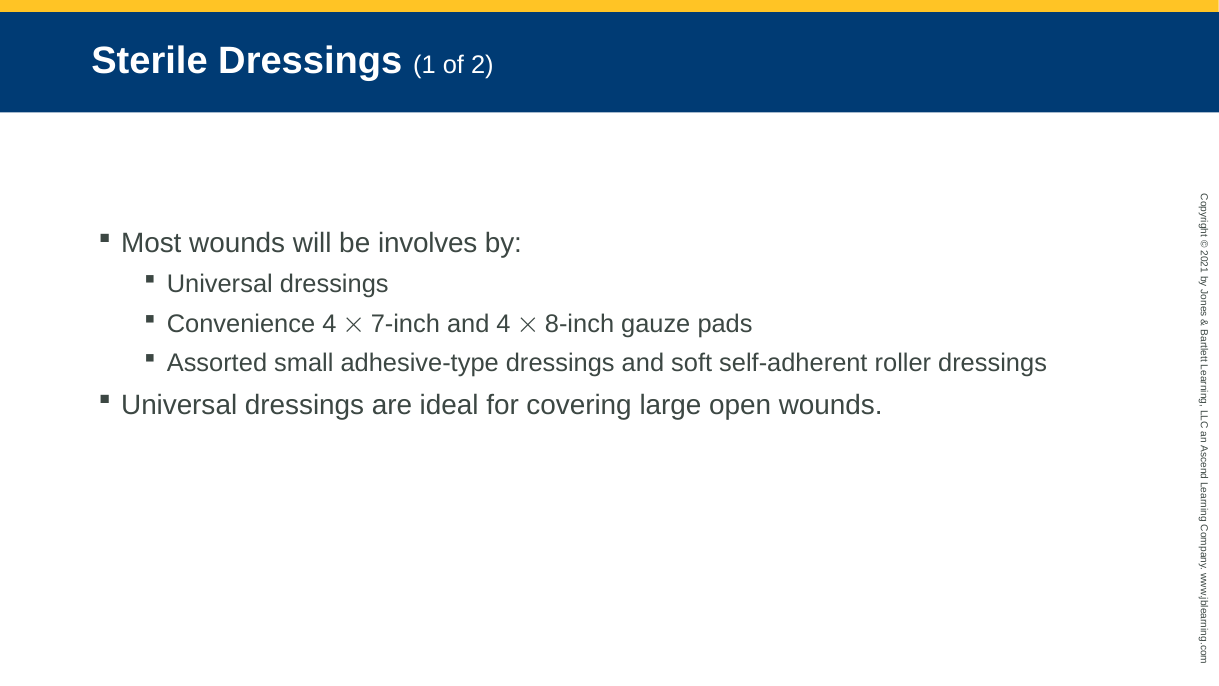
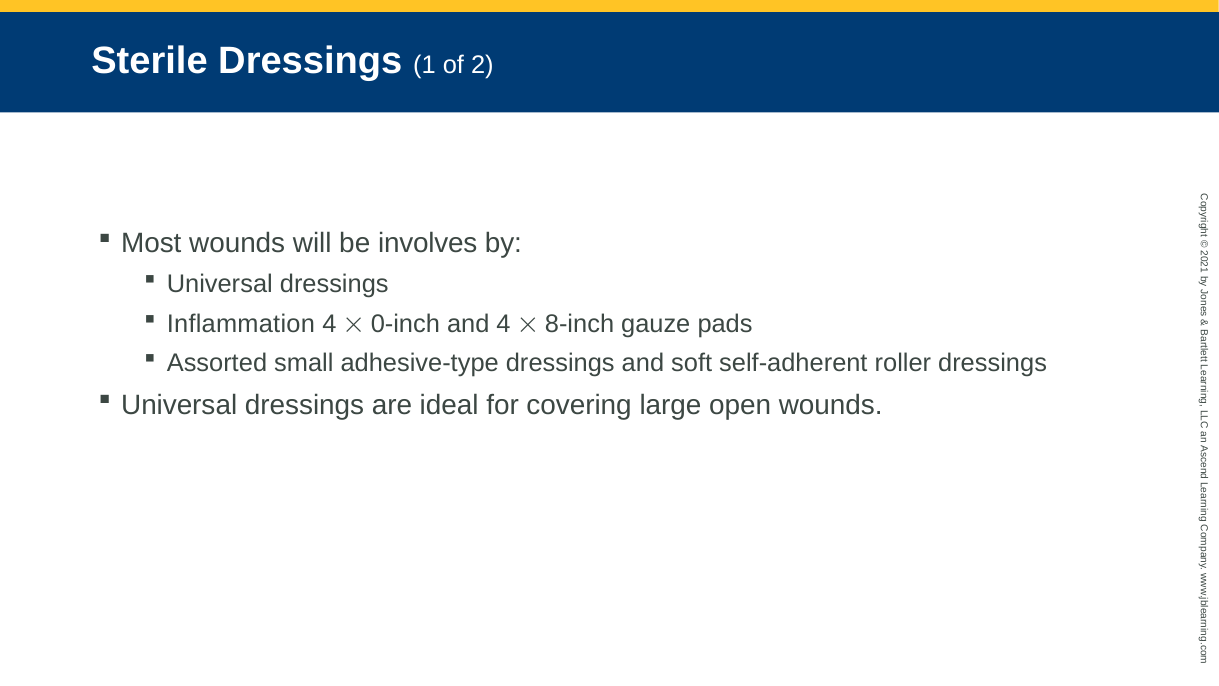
Convenience: Convenience -> Inflammation (241, 324)
7-inch: 7-inch -> 0-inch (405, 324)
